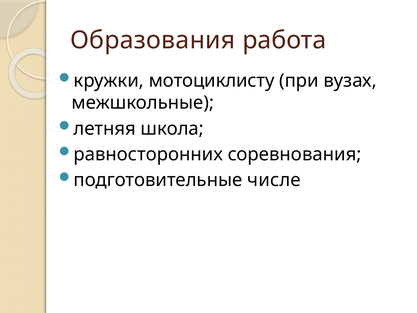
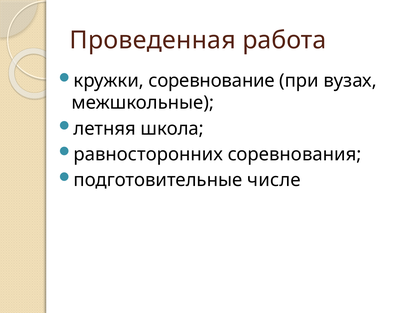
Образования: Образования -> Проведенная (153, 40)
мотоциклисту: мотоциклисту -> соревнование (212, 81)
